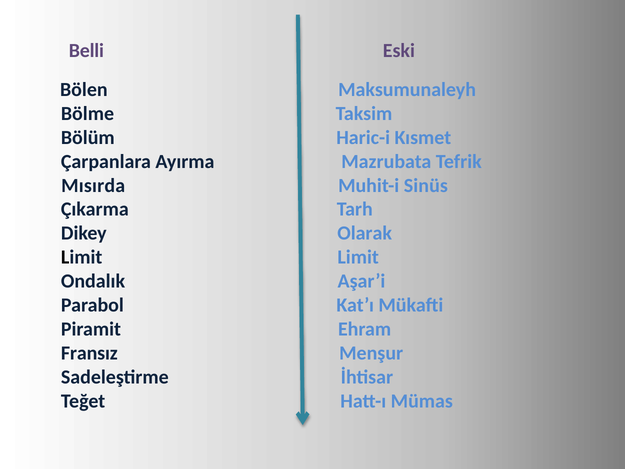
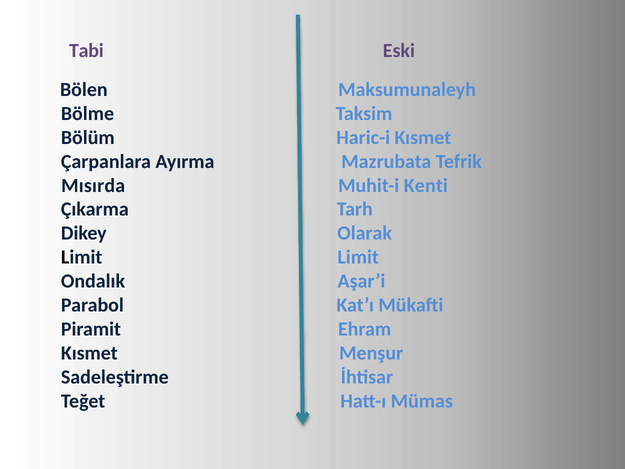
Belli: Belli -> Tabi (86, 51)
Sinüs: Sinüs -> Kenti (426, 185)
Fransız: Fransız -> Kısmet (89, 353)
